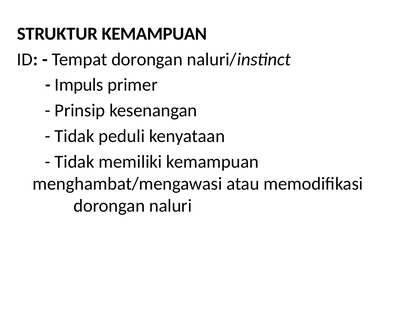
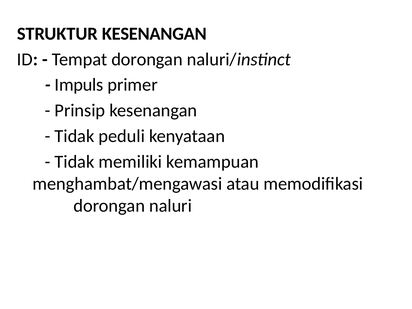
STRUKTUR KEMAMPUAN: KEMAMPUAN -> KESENANGAN (154, 34)
